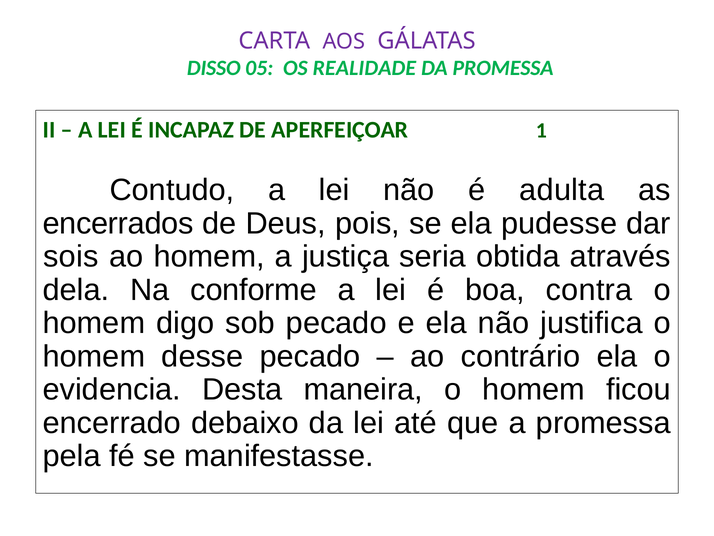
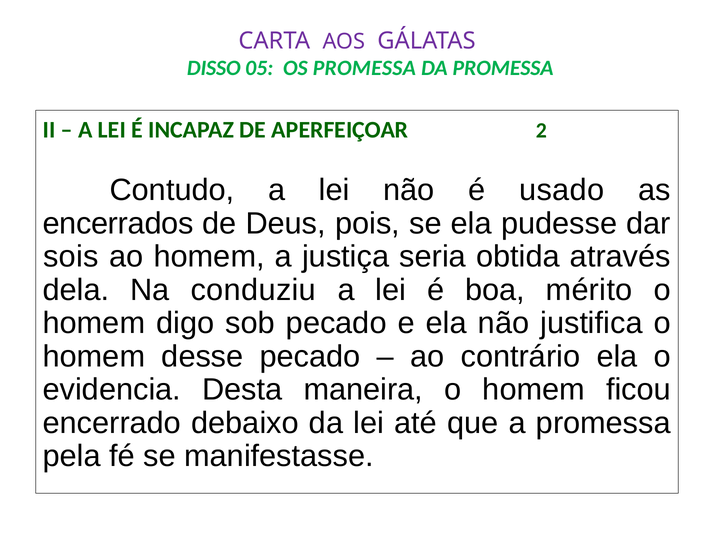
OS REALIDADE: REALIDADE -> PROMESSA (364, 68)
1: 1 -> 2 (541, 130)
adulta: adulta -> usado (562, 190)
conforme: conforme -> conduziu (253, 290)
contra: contra -> mérito (589, 290)
